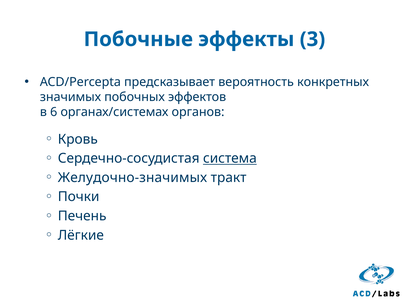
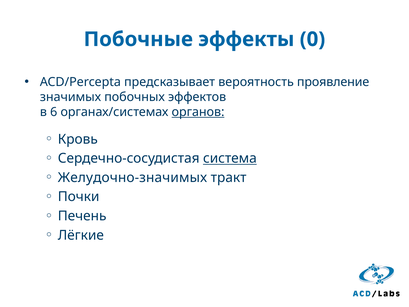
3: 3 -> 0 (312, 39)
конкретных: конкретных -> проявление (333, 82)
органов underline: none -> present (198, 112)
